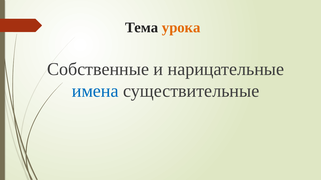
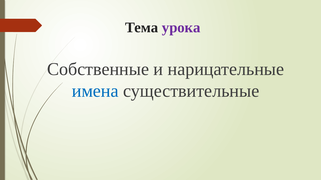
урока colour: orange -> purple (181, 28)
